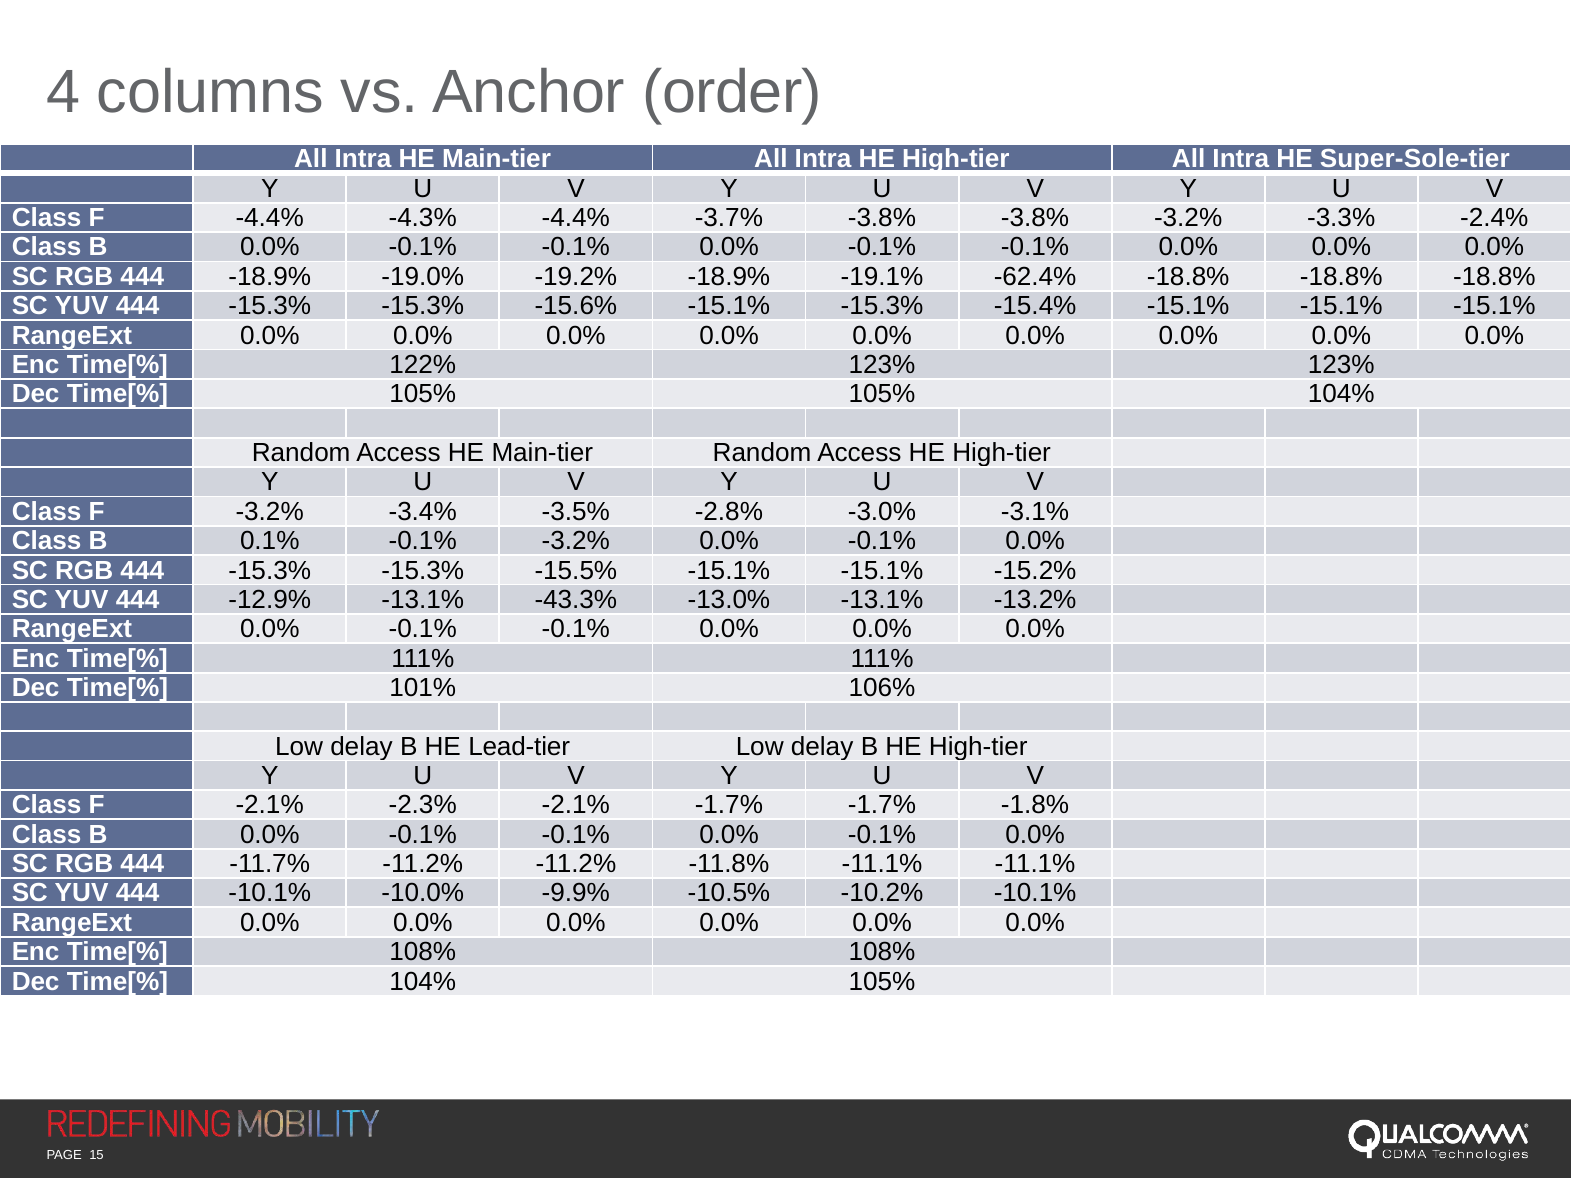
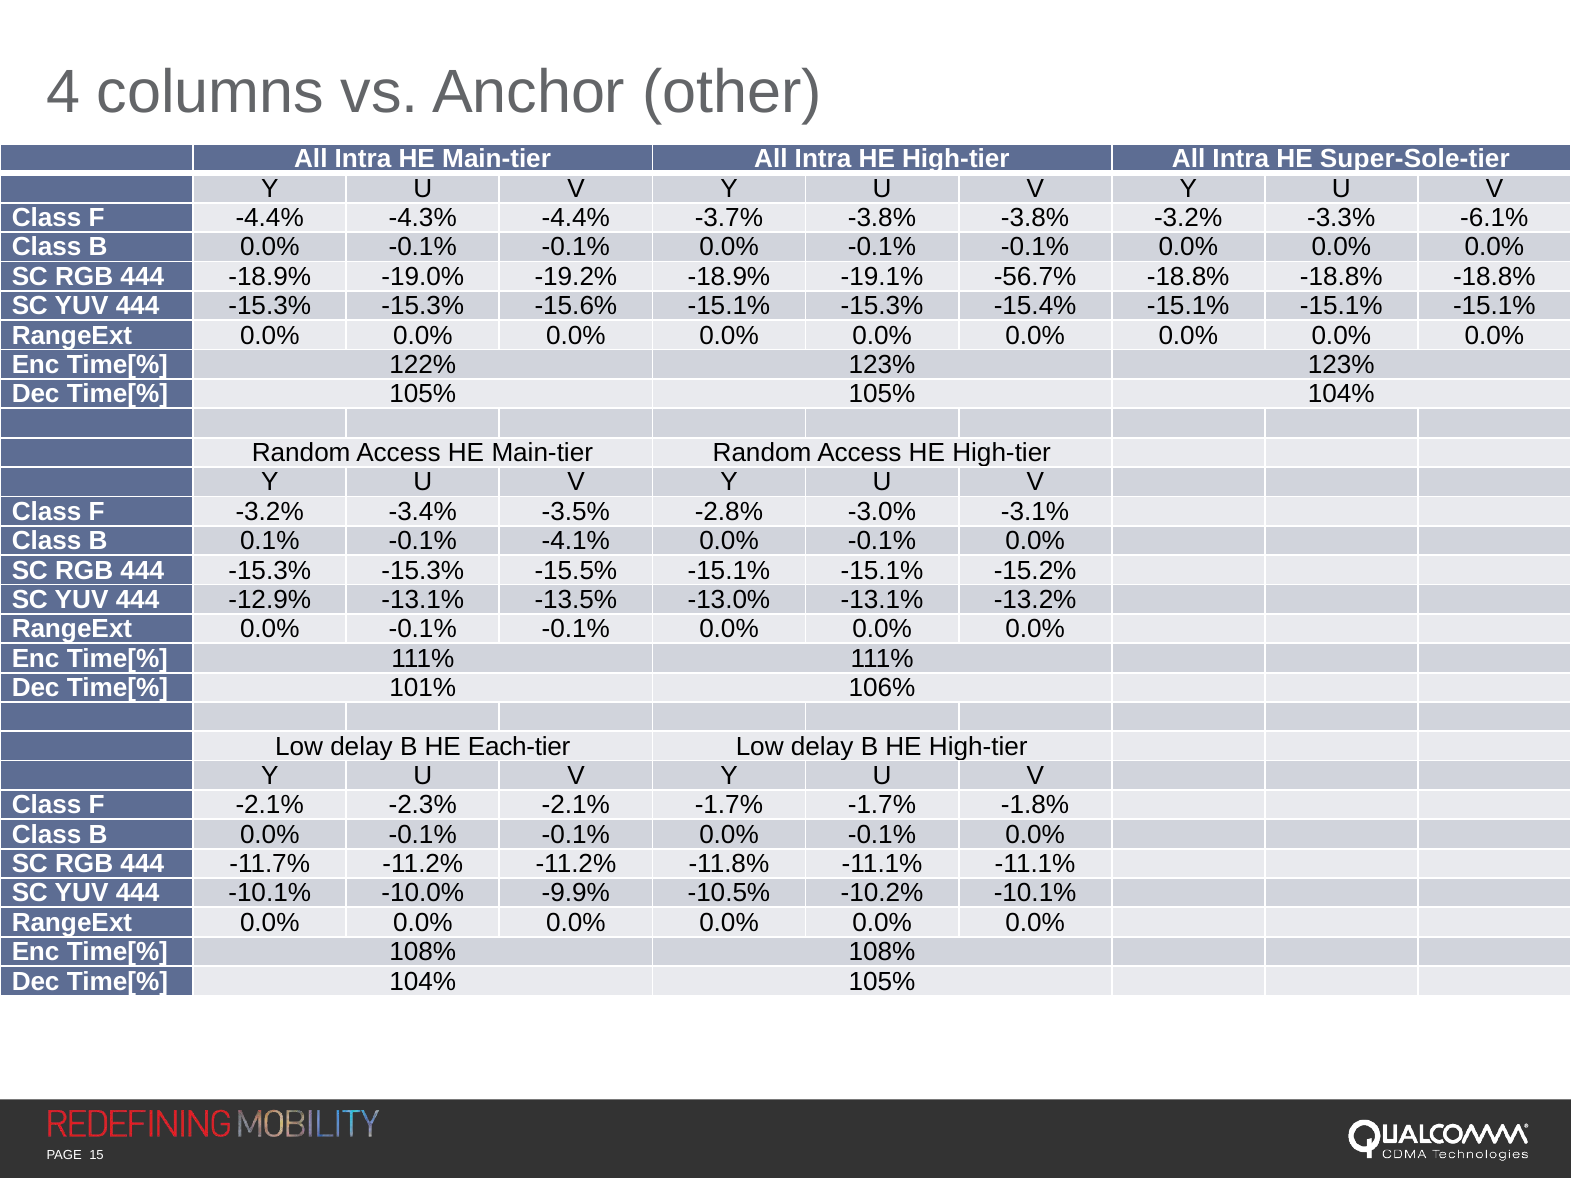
order: order -> other (732, 93)
-2.4%: -2.4% -> -6.1% (1494, 218)
-62.4%: -62.4% -> -56.7% (1035, 277)
-0.1% -3.2%: -3.2% -> -4.1% (576, 541)
-43.3%: -43.3% -> -13.5% (576, 600)
Lead-tier: Lead-tier -> Each-tier (519, 747)
